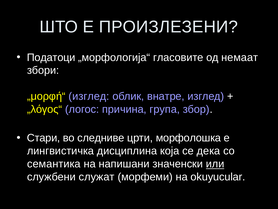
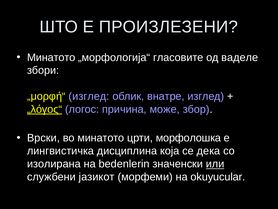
Податоци: Податоци -> Минатото (51, 57)
немаат: немаат -> ваделе (240, 57)
„λόγος“ underline: none -> present (45, 109)
група: група -> може (165, 109)
Стари: Стари -> Врски (43, 138)
во следниве: следниве -> минатото (101, 138)
семантика: семантика -> изолирана (54, 164)
напишани: напишани -> bedenlerin (124, 164)
служат: служат -> јазикот (97, 177)
